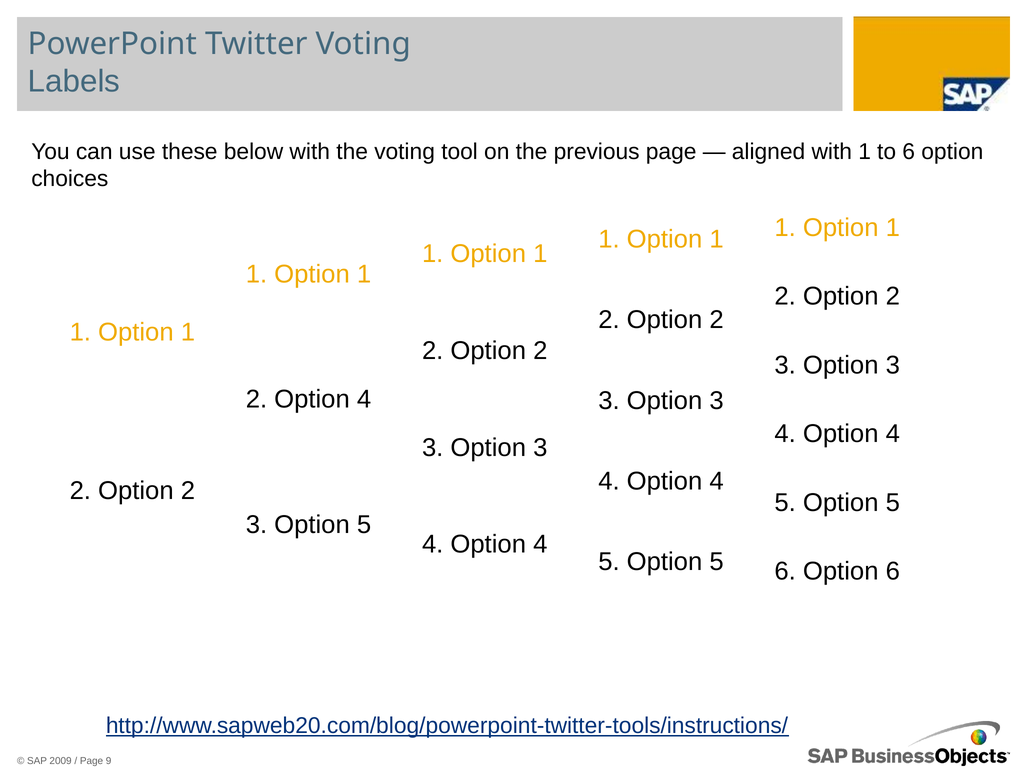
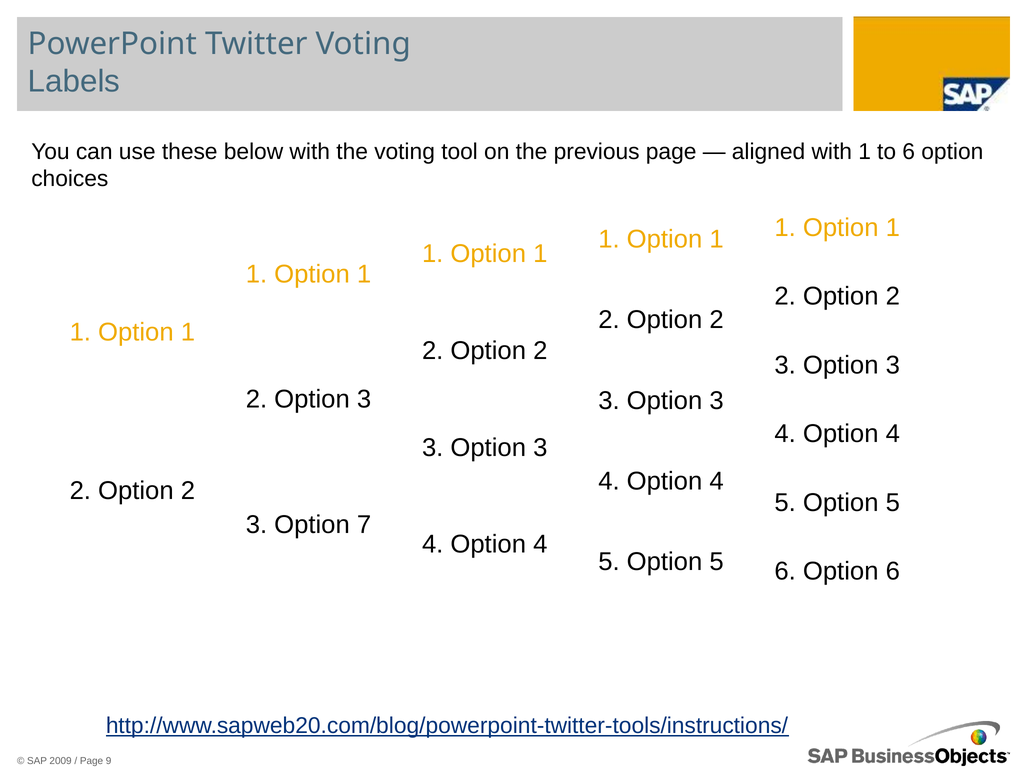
2 Option 4: 4 -> 3 (364, 399)
3 Option 5: 5 -> 7 (364, 524)
